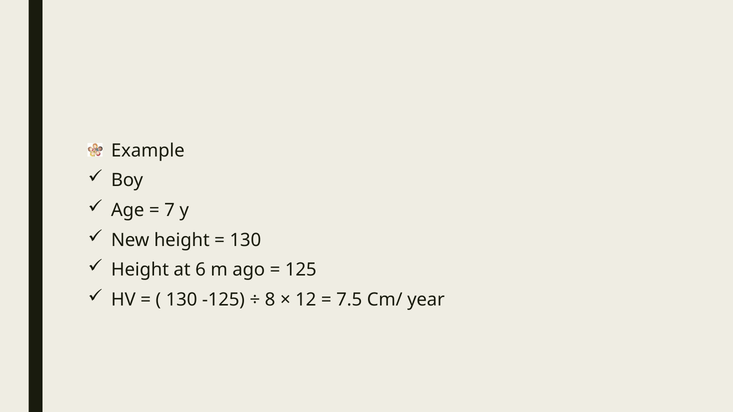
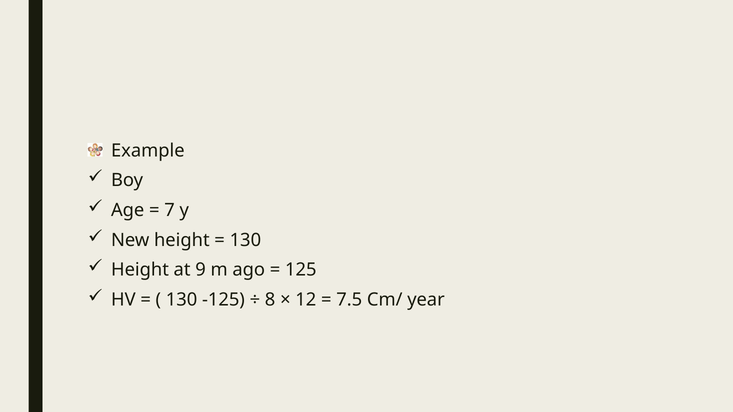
6: 6 -> 9 (200, 270)
